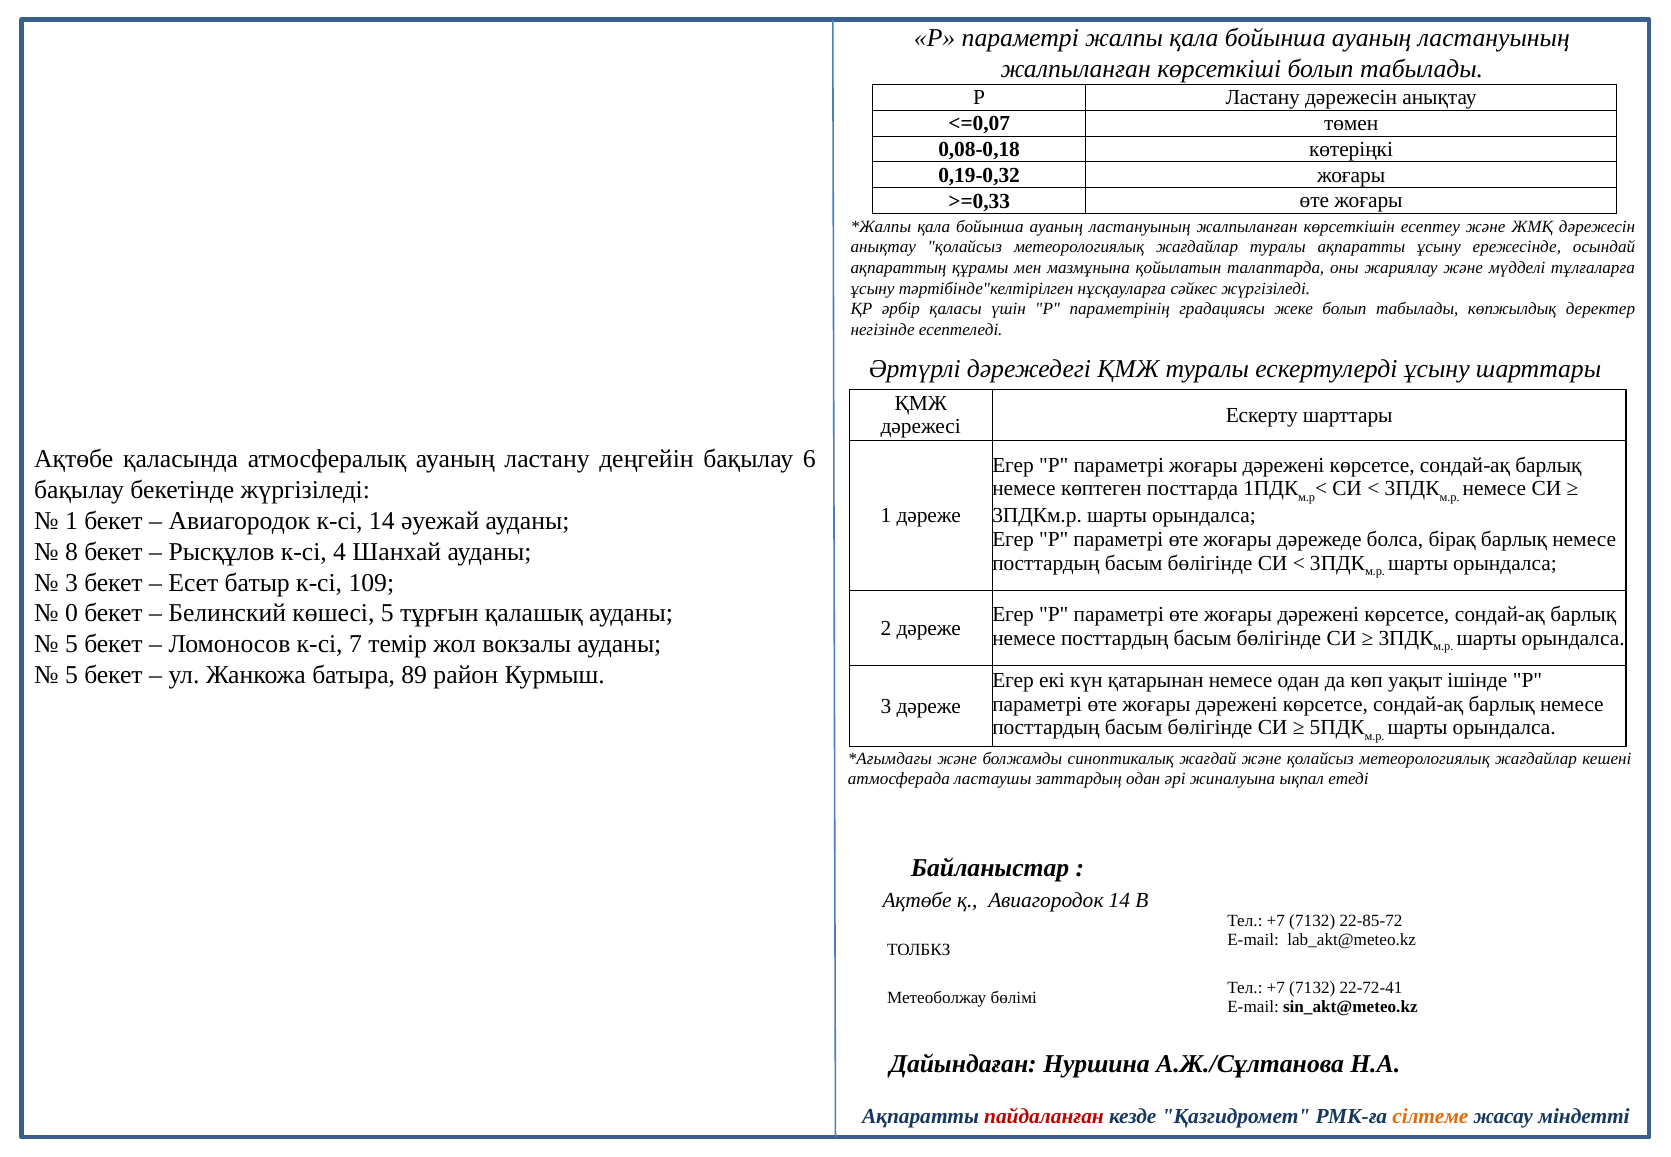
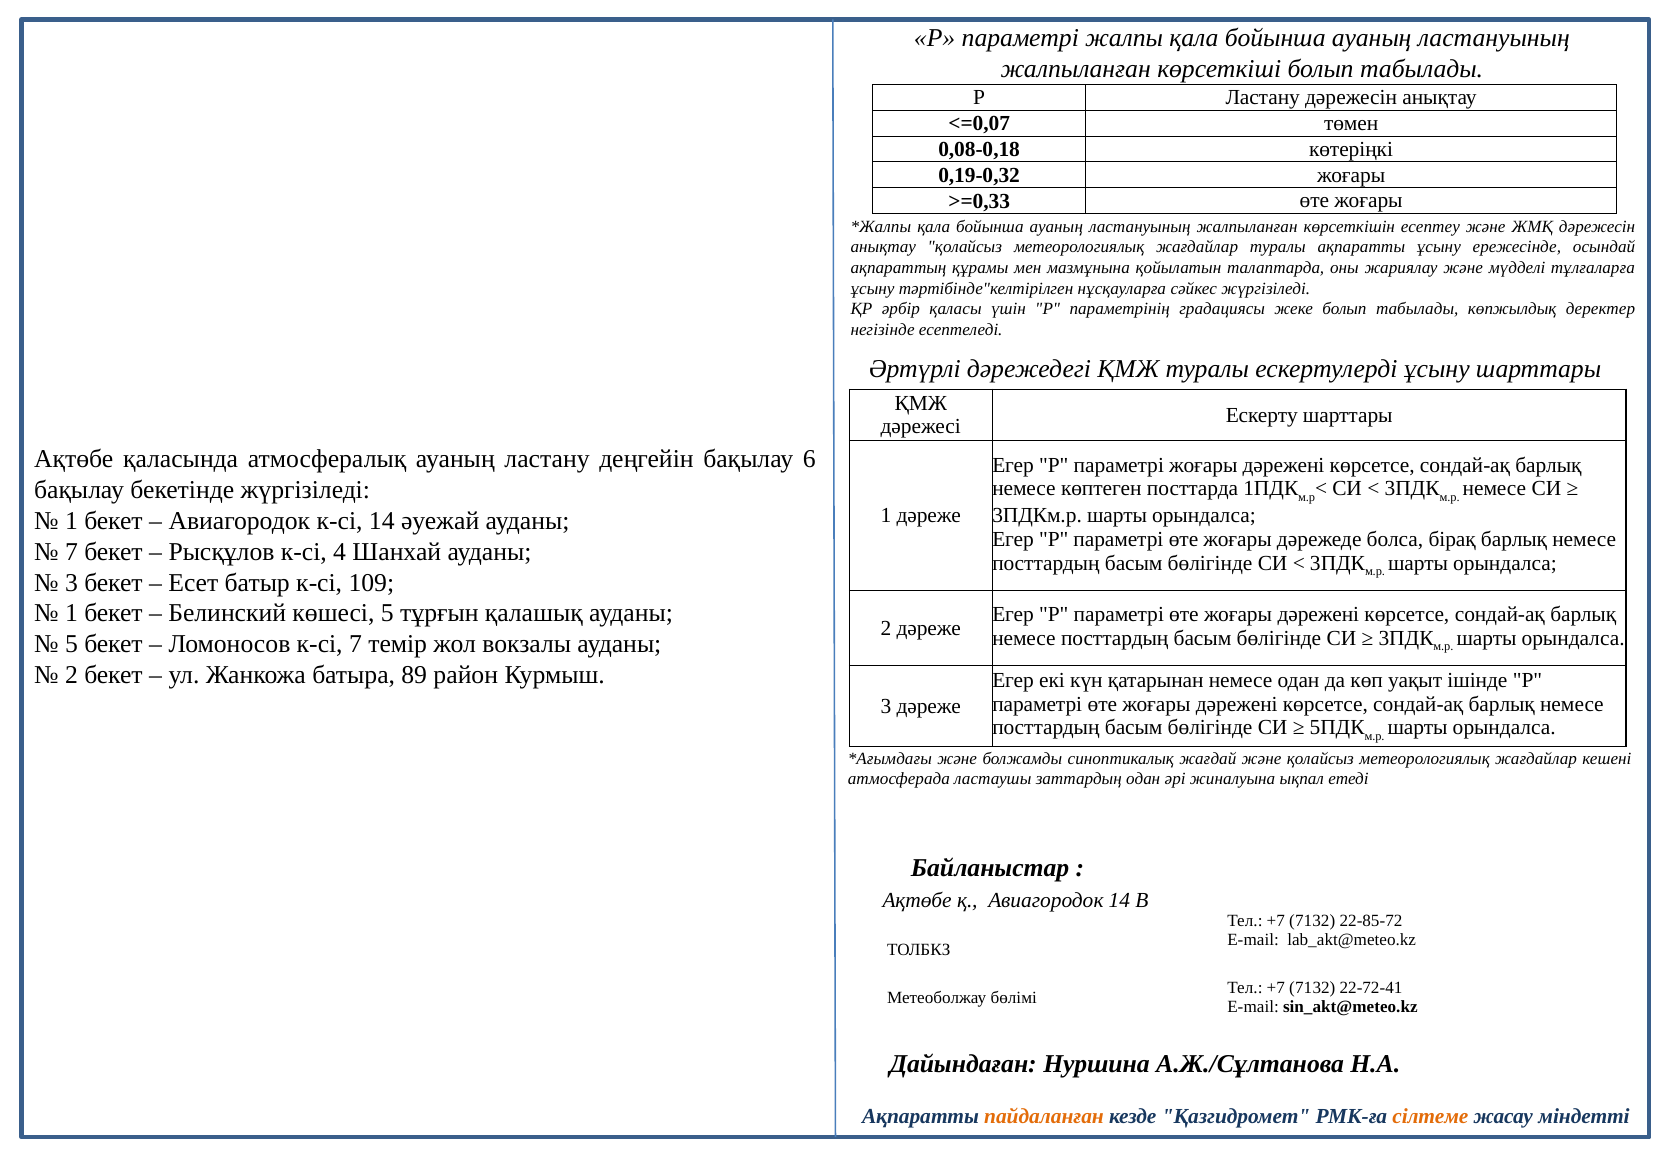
8: 8 -> 7 (71, 552)
0: 0 -> 1 (71, 613)
5: 5 -> 2 (71, 675)
пайдаланған colour: red -> orange (1044, 1116)
